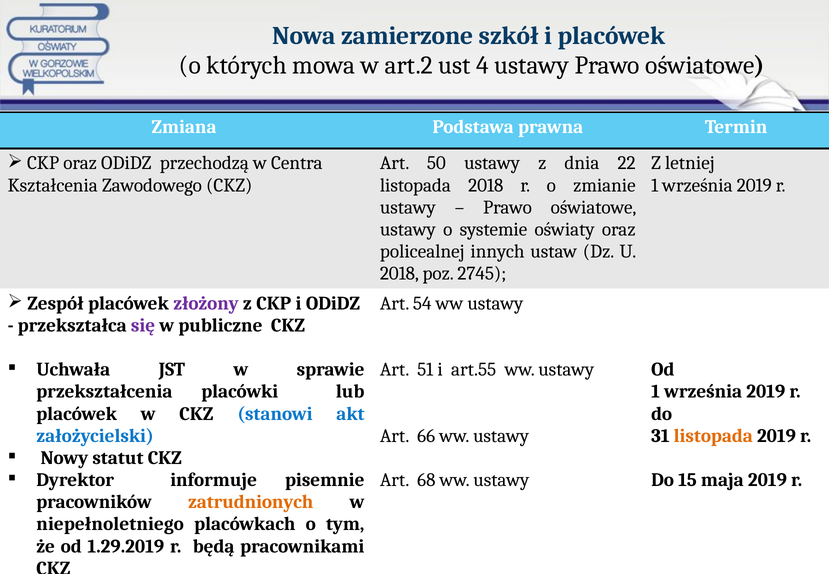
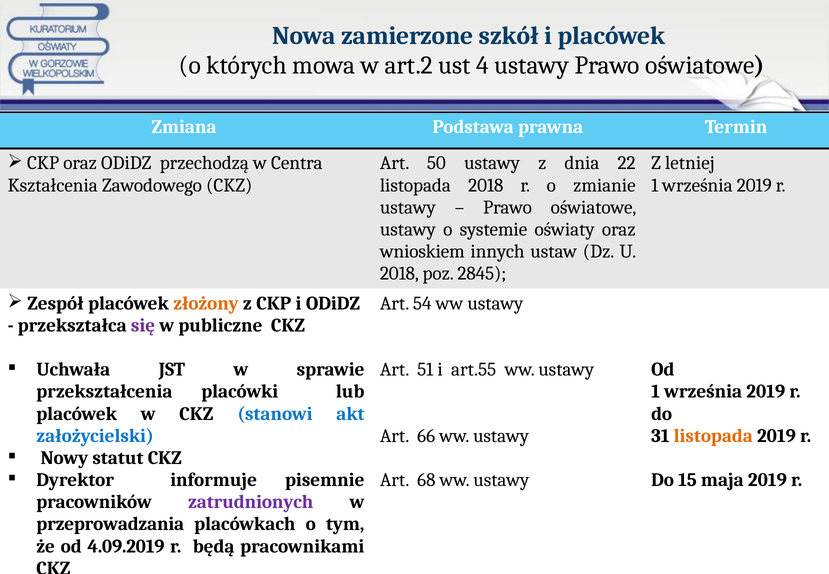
policealnej: policealnej -> wnioskiem (422, 251)
2745: 2745 -> 2845 (482, 274)
złożony colour: purple -> orange (206, 303)
zatrudnionych colour: orange -> purple (251, 502)
niepełnoletniego: niepełnoletniego -> przeprowadzania (110, 524)
1.29.2019: 1.29.2019 -> 4.09.2019 (126, 546)
